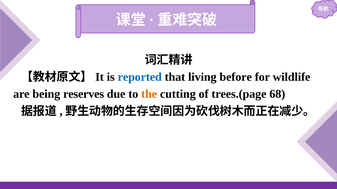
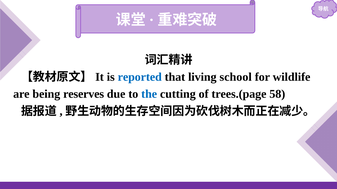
before: before -> school (236, 77)
the colour: orange -> blue (149, 94)
68: 68 -> 58 (277, 94)
